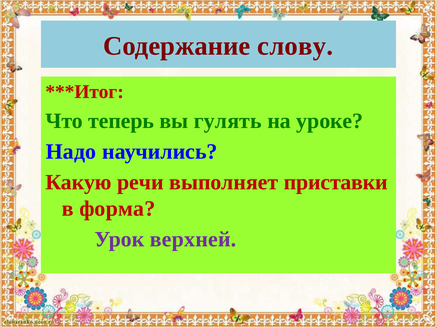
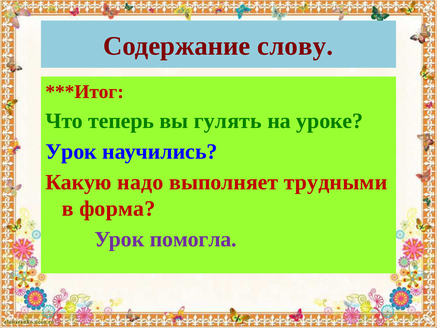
Надо: Надо -> Урок (71, 152)
речи: речи -> надо (140, 182)
приставки: приставки -> трудными (336, 182)
верхней: верхней -> помогла (193, 239)
